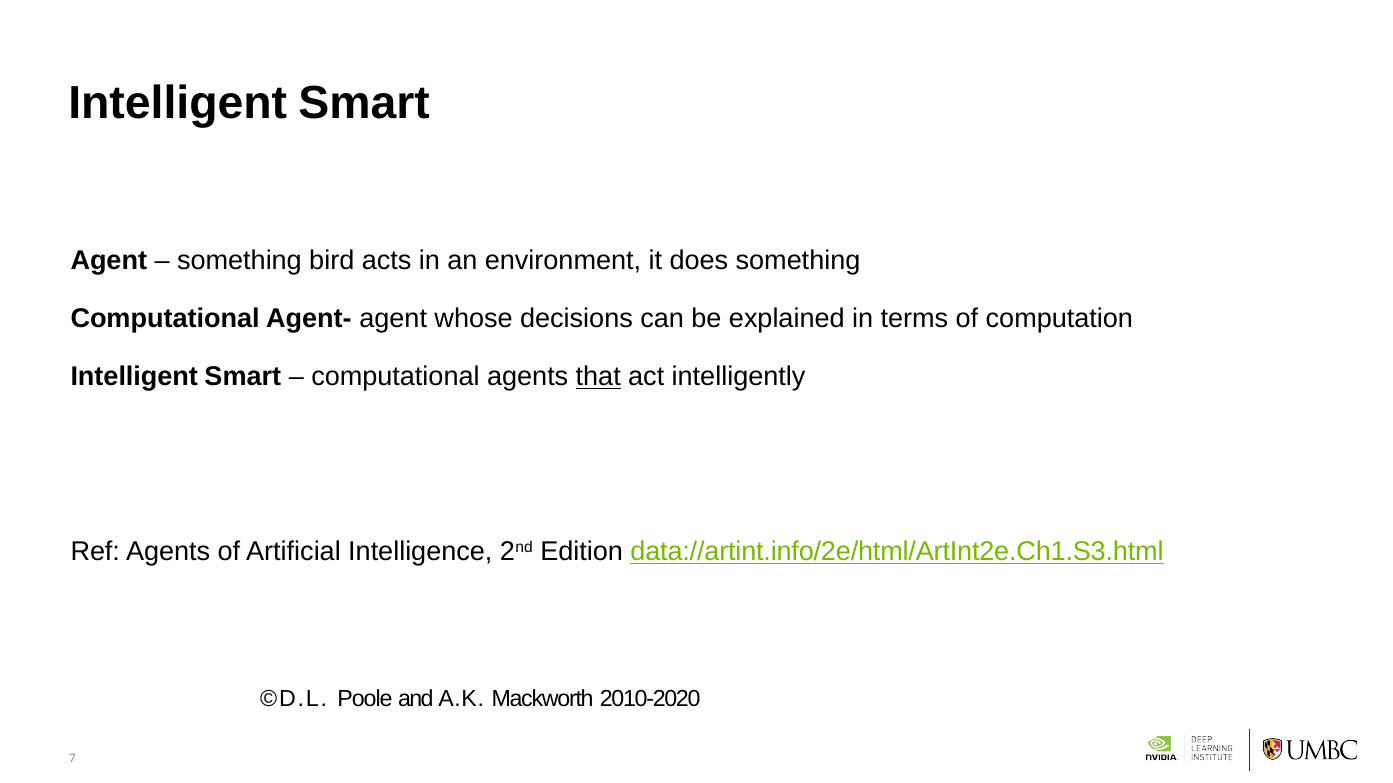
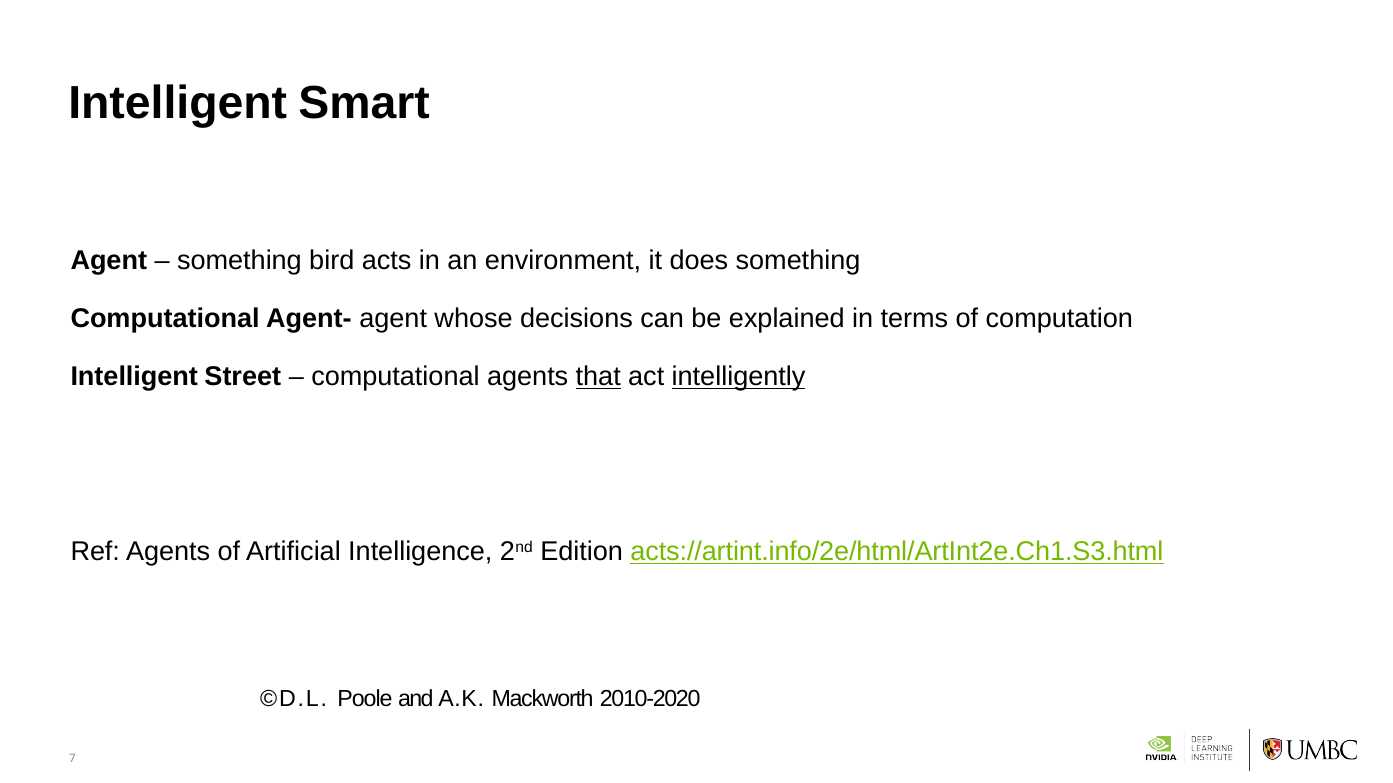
Smart: Smart -> Street (243, 377)
intelligently underline: none -> present (739, 377)
data://artint.info/2e/html/ArtInt2e.Ch1.S3.html: data://artint.info/2e/html/ArtInt2e.Ch1.S3.html -> acts://artint.info/2e/html/ArtInt2e.Ch1.S3.html (897, 552)
